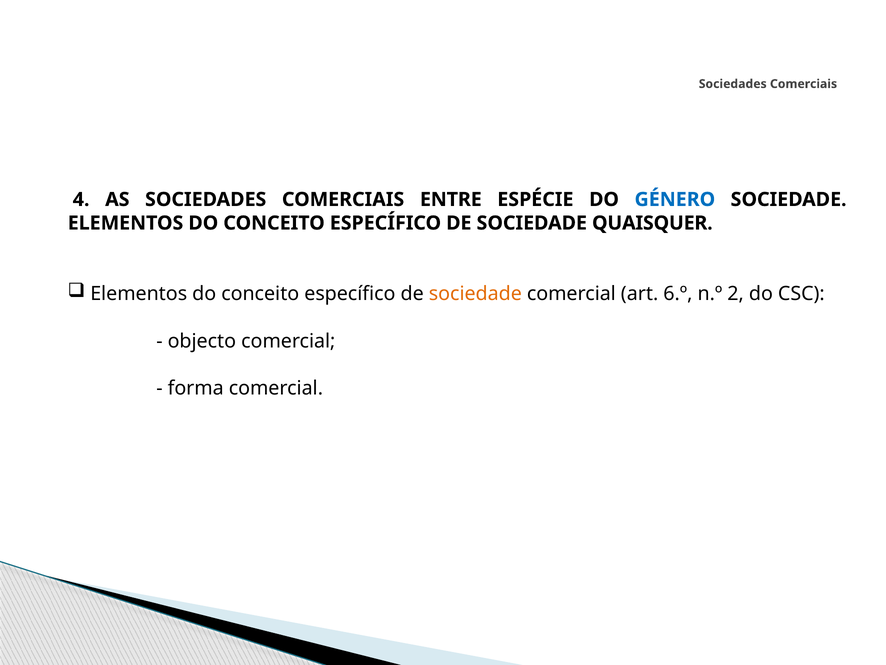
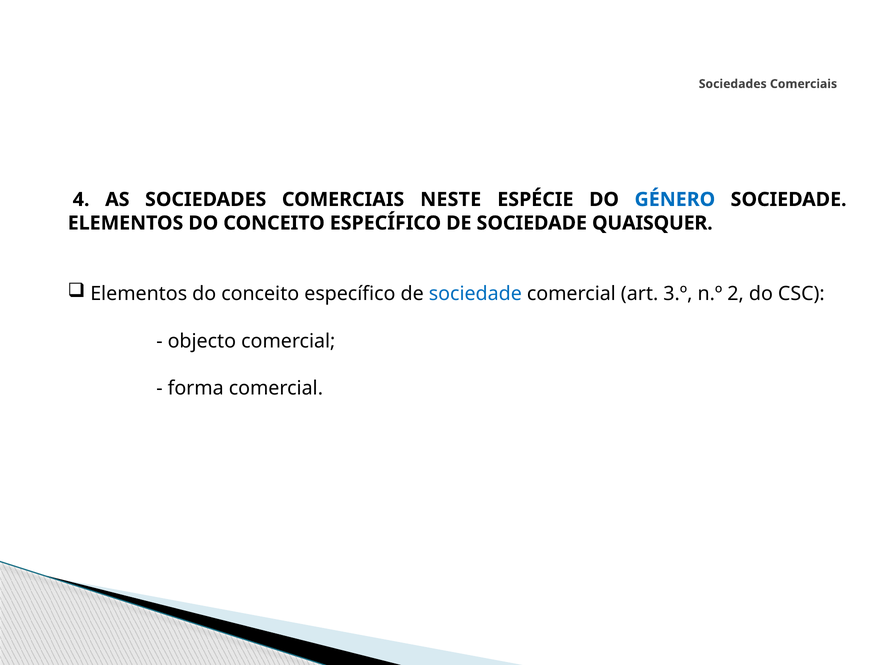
ENTRE: ENTRE -> NESTE (451, 199)
sociedade colour: orange -> blue (475, 294)
6.º: 6.º -> 3.º (678, 294)
